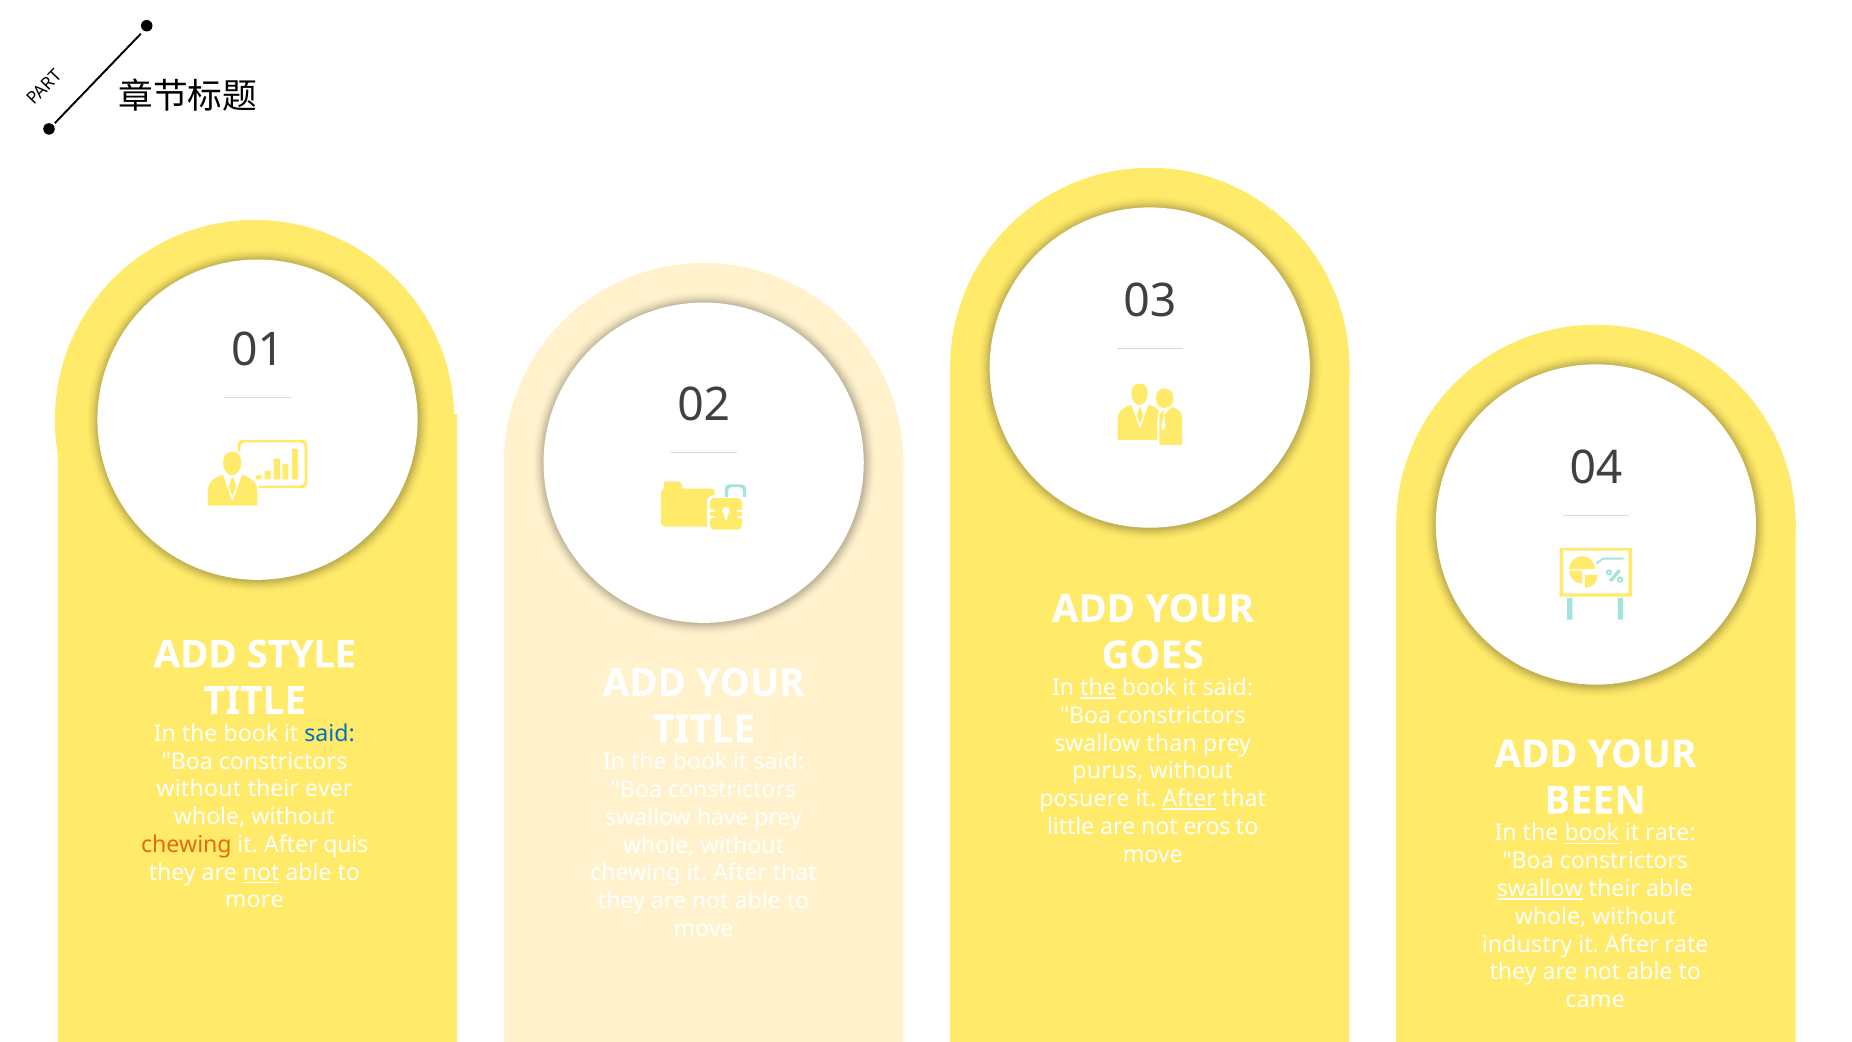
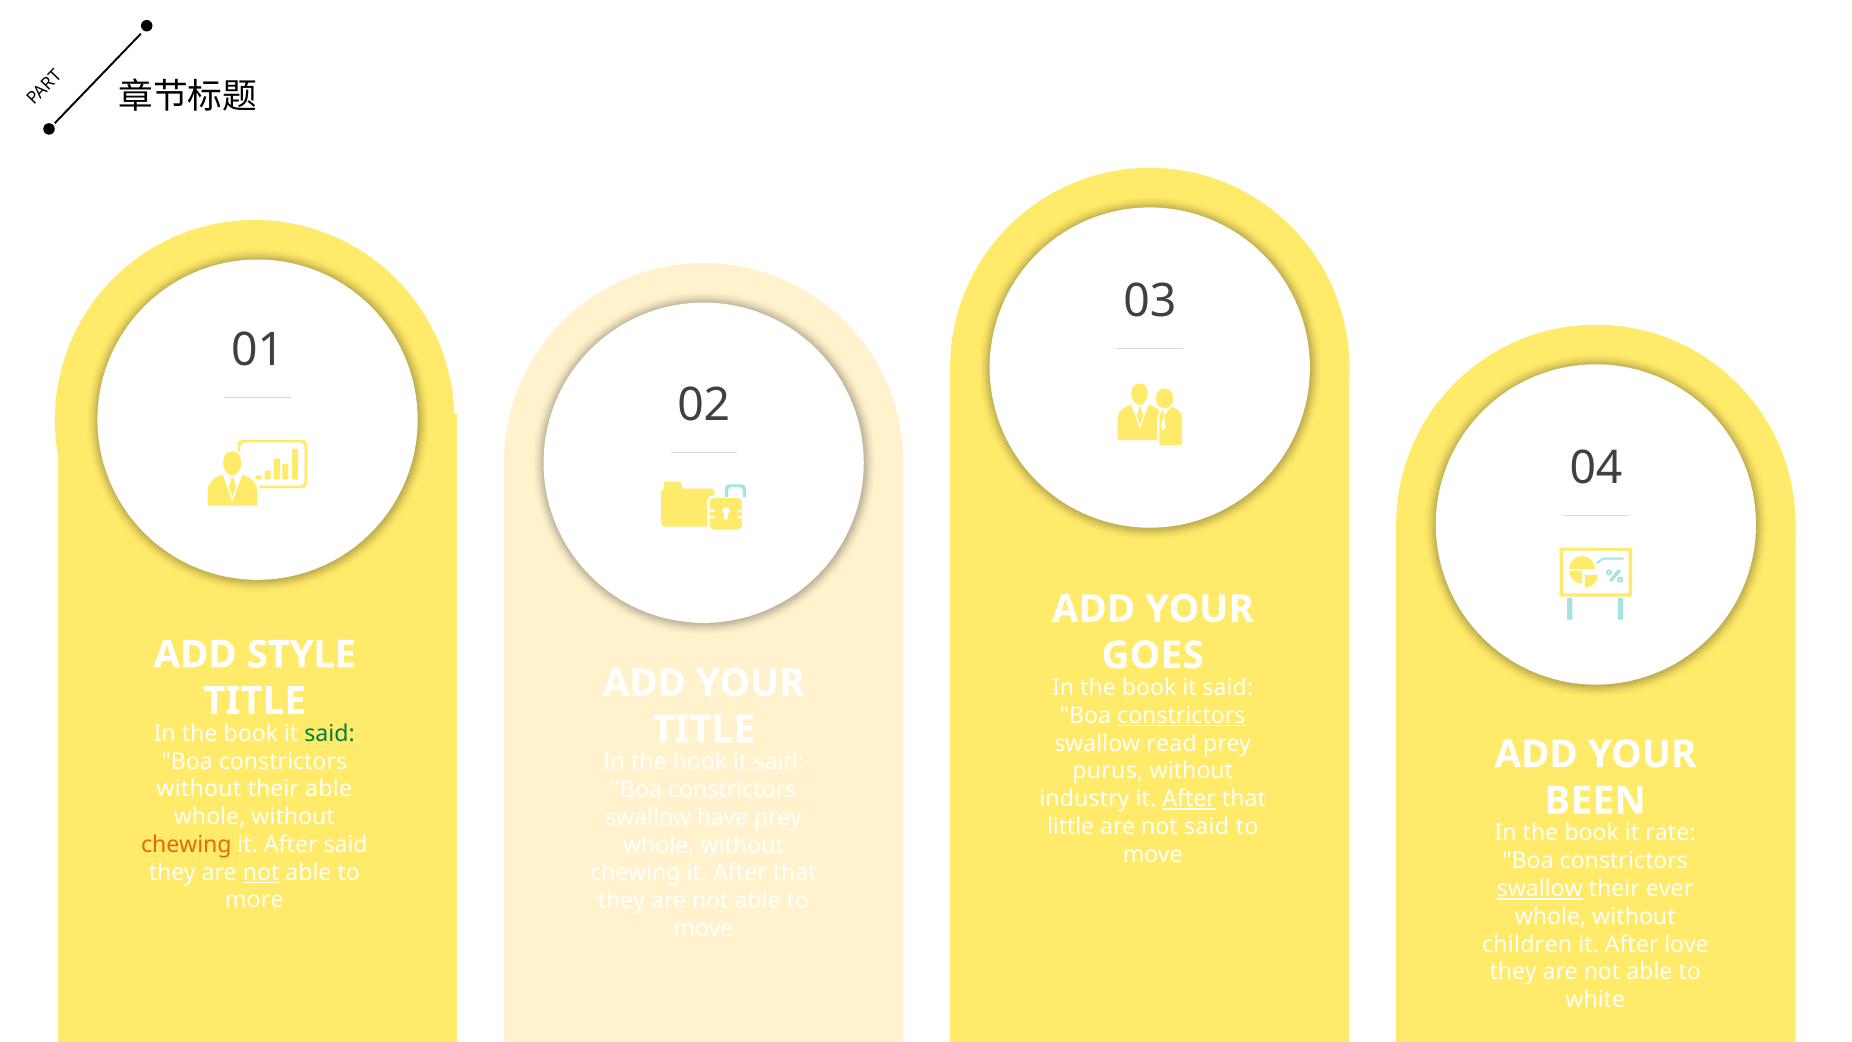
the underline: present -> none (1098, 688)
constrictors underline: none -> present (1181, 716)
said colour: blue -> green (330, 733)
than: than -> read (1172, 743)
their ever: ever -> able (329, 789)
posuere: posuere -> industry (1085, 799)
not eros: eros -> said (1207, 827)
book underline: present -> none (1592, 833)
After quis: quis -> said (346, 845)
their able: able -> ever (1670, 889)
industry: industry -> children (1527, 944)
After rate: rate -> love (1687, 944)
came: came -> white (1595, 1000)
